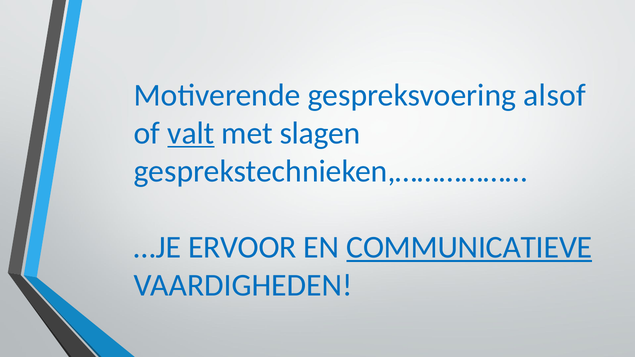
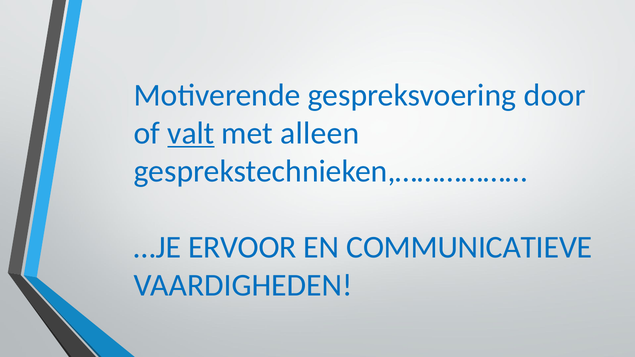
alsof: alsof -> door (555, 95)
slagen: slagen -> alleen (320, 133)
COMMUNICATIEVE underline: present -> none (469, 248)
